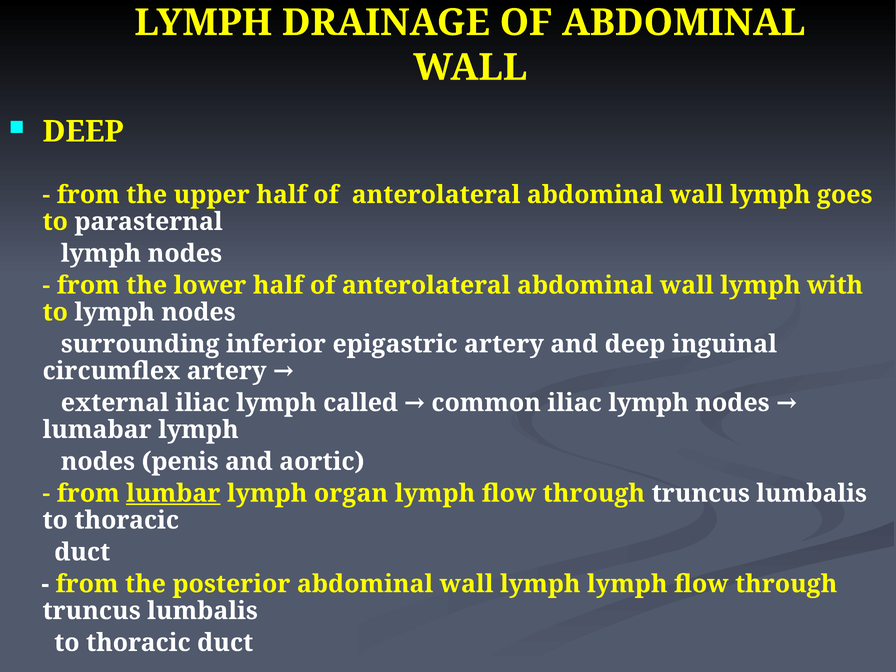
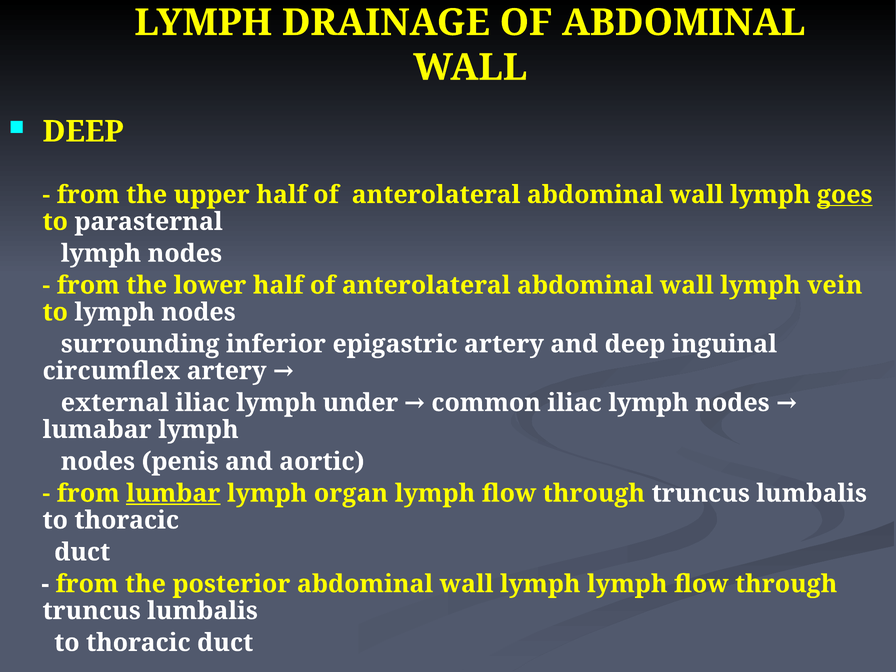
goes underline: none -> present (845, 195)
with: with -> vein (835, 285)
called: called -> under (361, 403)
